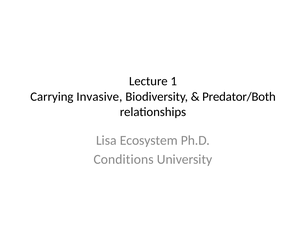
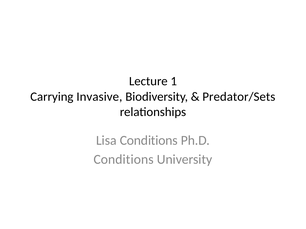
Predator/Both: Predator/Both -> Predator/Sets (239, 97)
Lisa Ecosystem: Ecosystem -> Conditions (149, 141)
